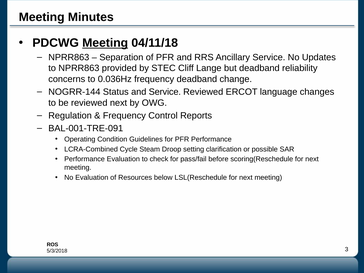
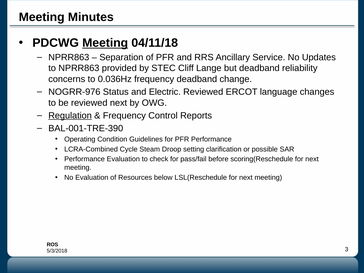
NOGRR-144: NOGRR-144 -> NOGRR-976 (74, 92)
and Service: Service -> Electric (165, 92)
Regulation underline: none -> present (70, 116)
BAL-001-TRE-091: BAL-001-TRE-091 -> BAL-001-TRE-390 (86, 128)
